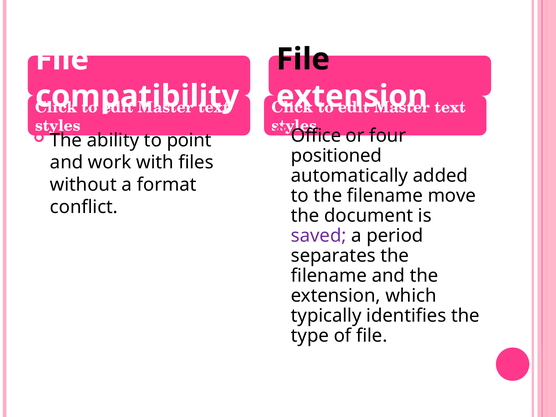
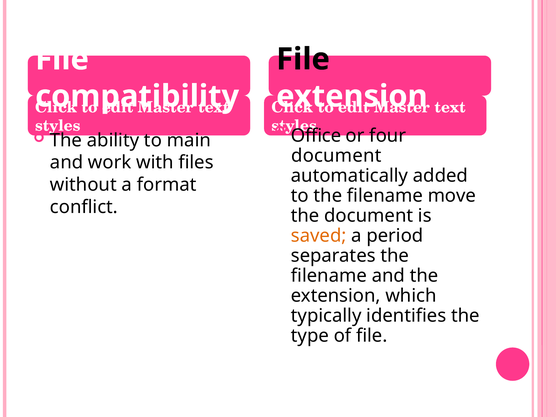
point: point -> main (189, 140)
positioned: positioned -> document (336, 156)
saved colour: purple -> orange (319, 236)
